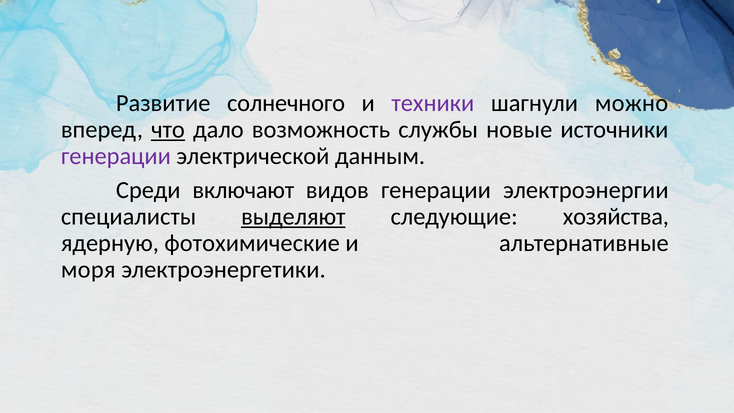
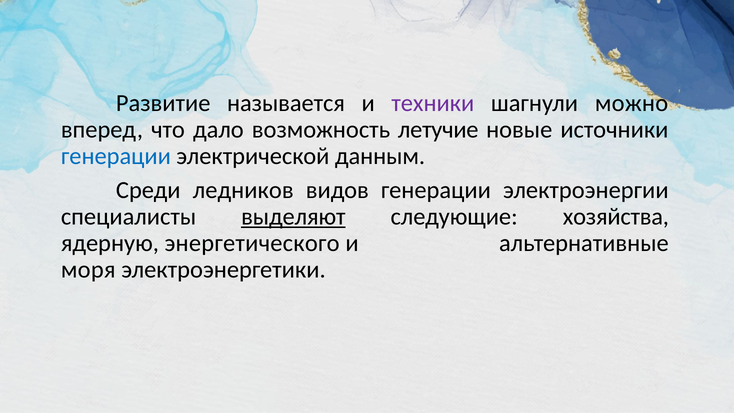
солнечного: солнечного -> называется (286, 103)
что underline: present -> none (168, 130)
службы: службы -> летучие (438, 130)
генерации colour: purple -> blue (116, 156)
включают: включают -> ледников (243, 190)
фотохимические: фотохимические -> энергетического (252, 243)
